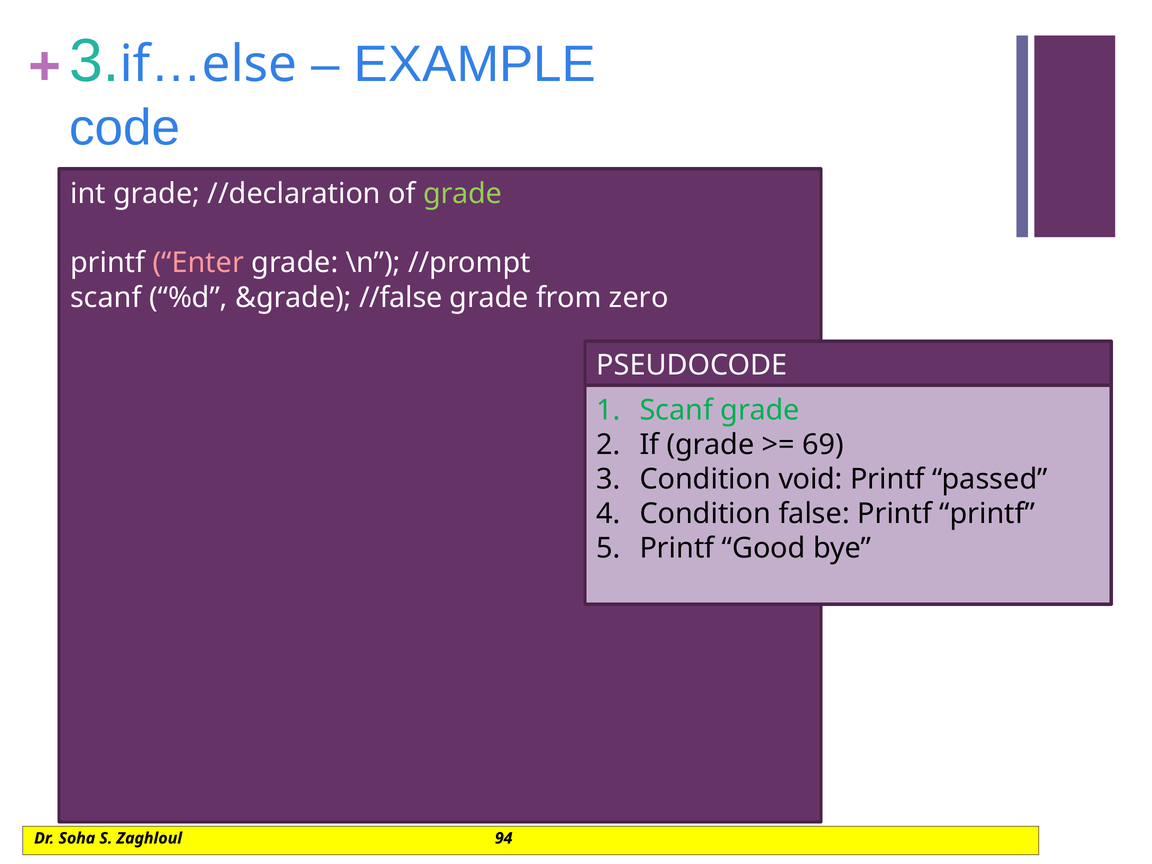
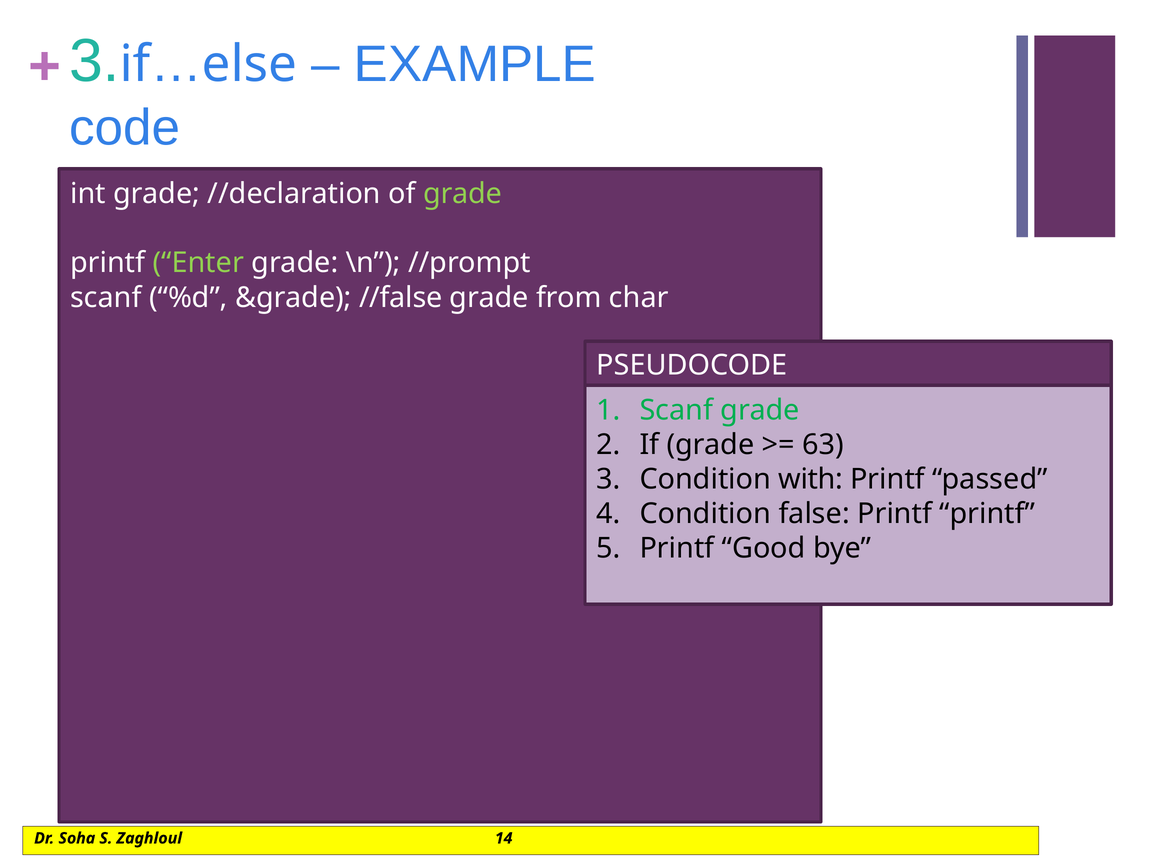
Enter colour: pink -> light green (198, 263)
zero: zero -> char (639, 297)
69: 69 -> 63 (823, 445)
void: void -> with (811, 479)
94: 94 -> 14 (504, 838)
